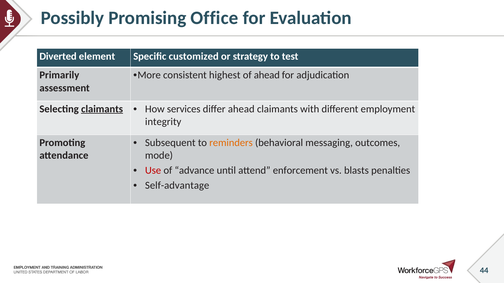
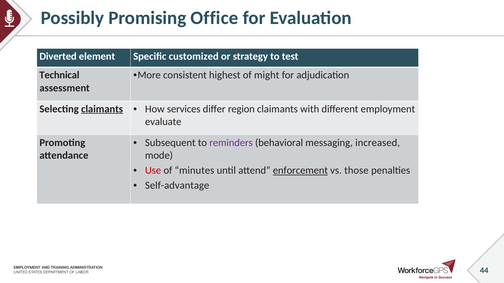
of ahead: ahead -> might (267, 75)
Primarily: Primarily -> Technical (59, 75)
differ ahead: ahead -> region (241, 109)
integrity: integrity -> evaluate (163, 122)
reminders colour: orange -> purple (231, 143)
outcomes: outcomes -> increased (378, 143)
advance: advance -> minutes (194, 171)
enforcement underline: none -> present (300, 171)
blasts: blasts -> those (356, 171)
